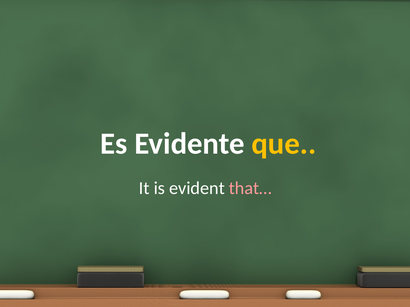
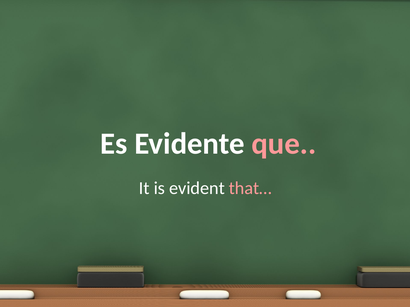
que colour: yellow -> pink (284, 144)
